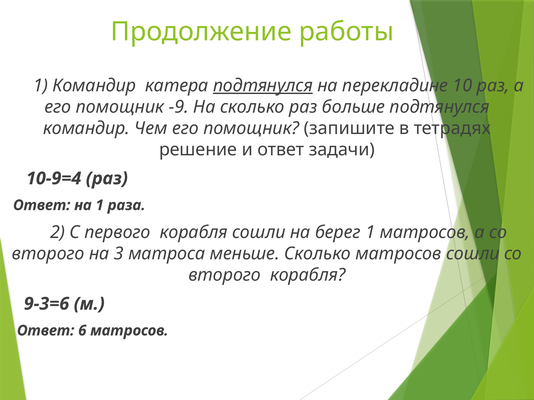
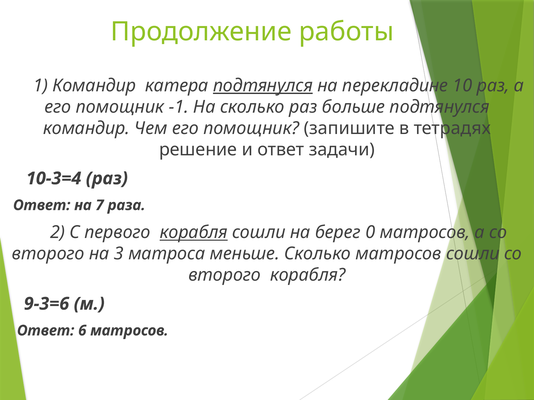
-9: -9 -> -1 (179, 107)
10-9=4: 10-9=4 -> 10-3=4 (54, 179)
на 1: 1 -> 7 (100, 205)
корабля underline: none -> present (194, 233)
берег 1: 1 -> 0 (370, 233)
